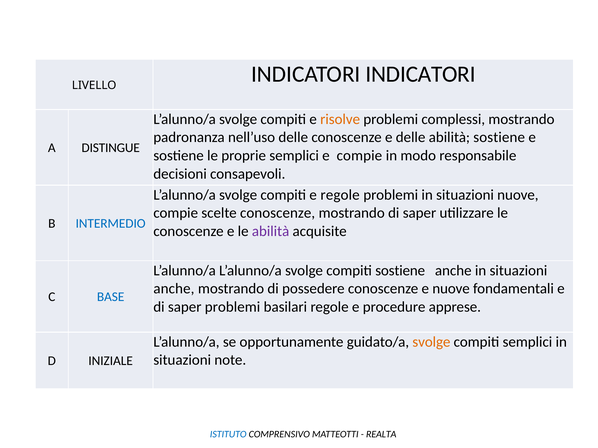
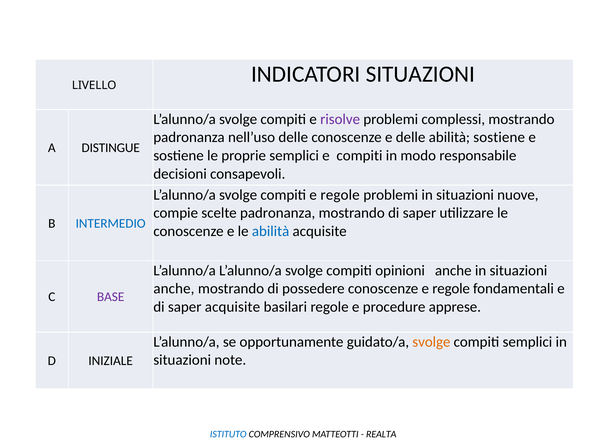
INDICATORI INDICATORI: INDICATORI -> SITUAZIONI (420, 74)
risolve colour: orange -> purple (340, 119)
e compie: compie -> compiti (359, 156)
scelte conoscenze: conoscenze -> padronanza (278, 213)
abilità colour: purple -> blue (271, 232)
compiti sostiene: sostiene -> opinioni (400, 271)
conoscenze e nuove: nuove -> regole (451, 289)
BASE colour: blue -> purple (111, 297)
saper problemi: problemi -> acquisite (232, 307)
